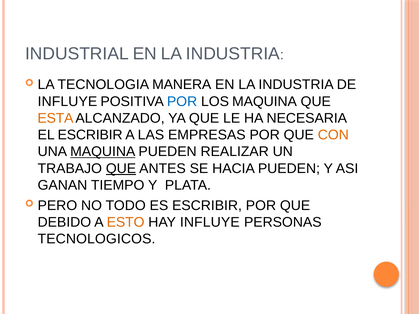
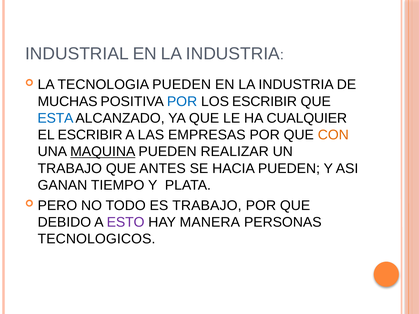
TECNOLOGIA MANERA: MANERA -> PUEDEN (182, 85)
INFLUYE: INFLUYE -> MUCHAS (68, 102)
LOS MAQUINA: MAQUINA -> ESCRIBIR (265, 102)
ESTA colour: orange -> blue (55, 118)
NECESARIA: NECESARIA -> CUALQUIER (307, 118)
QUE underline: present -> none (121, 169)
ES ESCRIBIR: ESCRIBIR -> TRABAJO (207, 206)
ESTO colour: orange -> purple (126, 222)
HAY INFLUYE: INFLUYE -> MANERA (210, 222)
